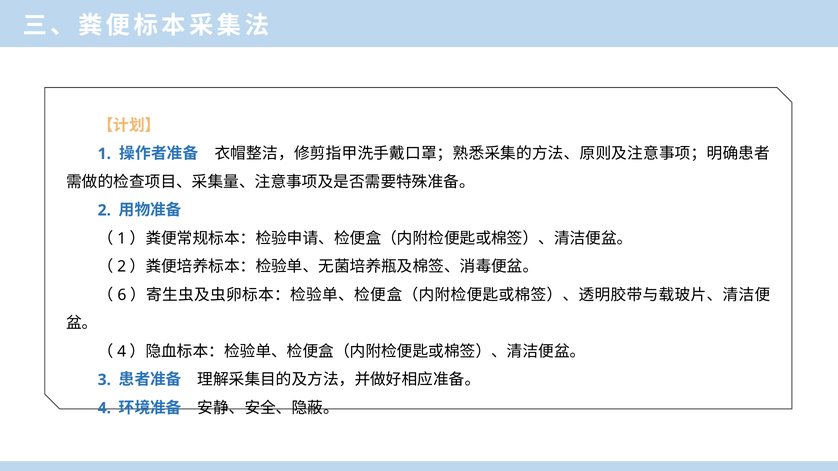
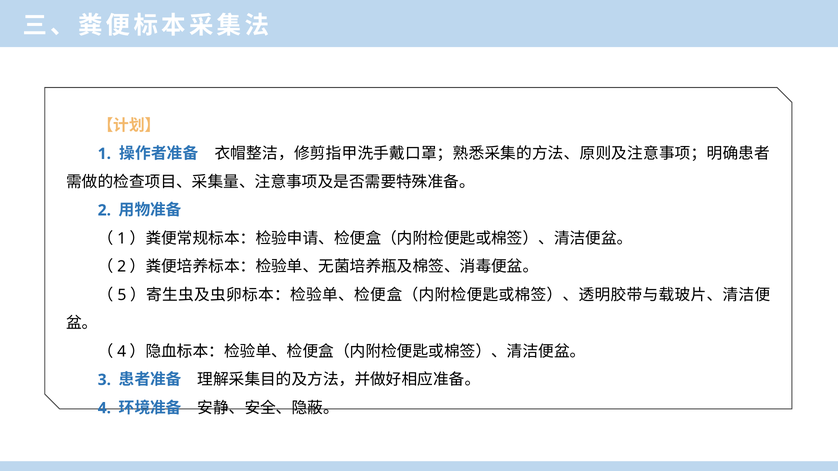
6: 6 -> 5 (122, 295)
